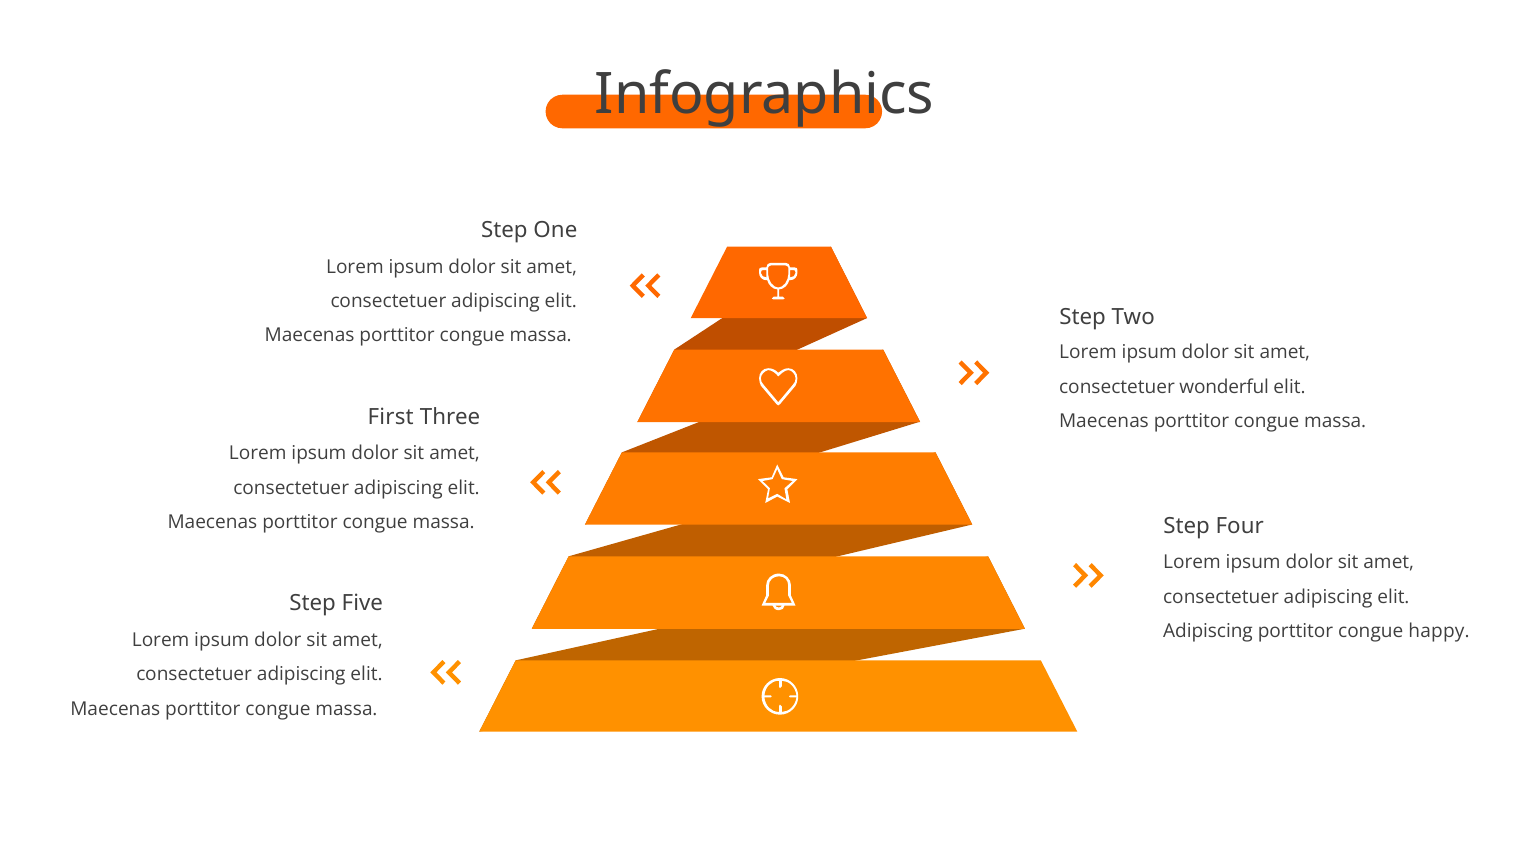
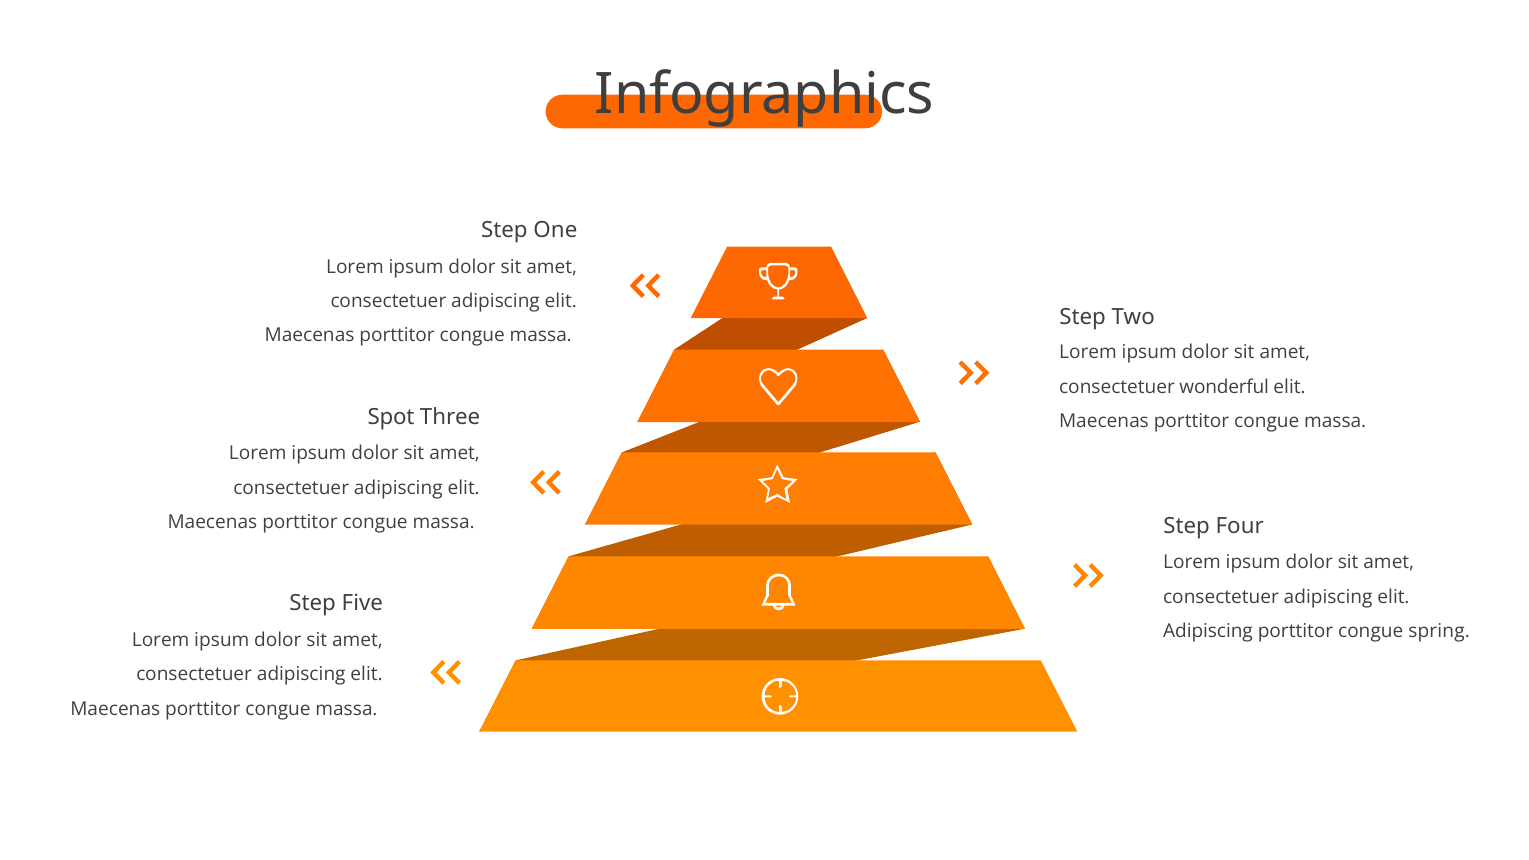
First: First -> Spot (391, 417)
happy: happy -> spring (1439, 631)
